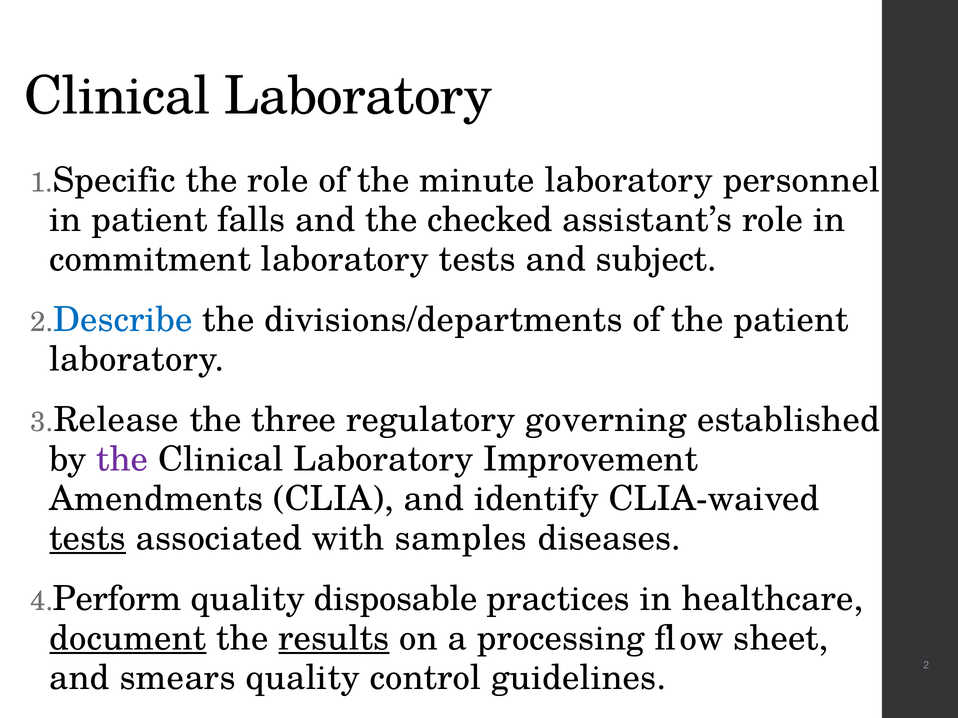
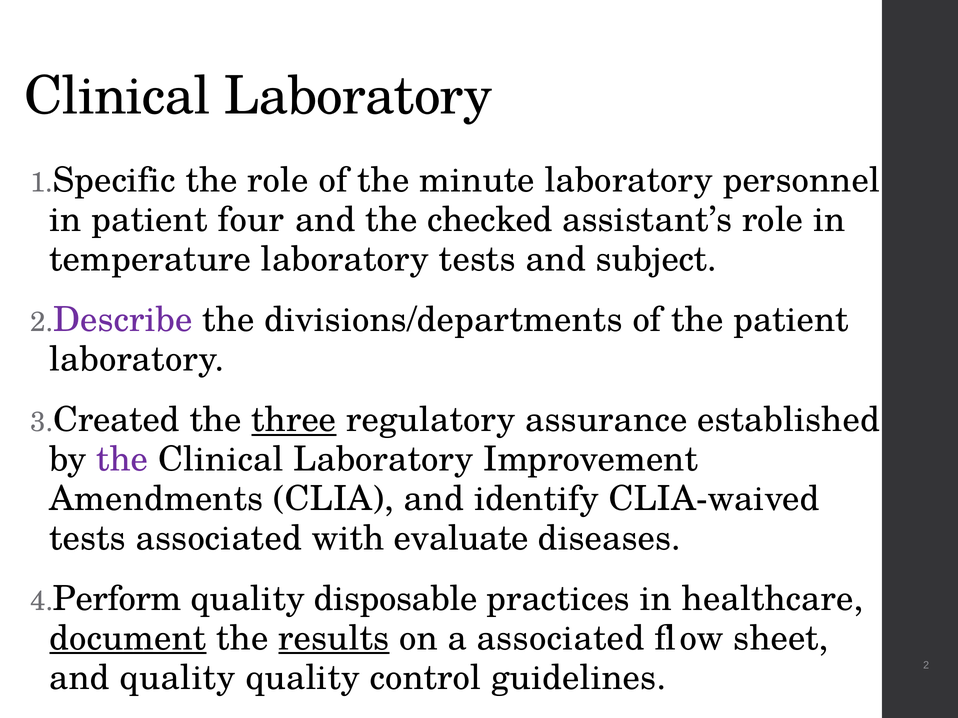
falls: falls -> four (251, 220)
commitment: commitment -> temperature (150, 259)
Describe colour: blue -> purple (123, 320)
Release: Release -> Created (116, 420)
three underline: none -> present (294, 420)
governing: governing -> assurance (606, 420)
tests underline: present -> none (88, 539)
samples: samples -> evaluate (461, 539)
a processing: processing -> associated (561, 639)
and smears: smears -> quality (178, 678)
